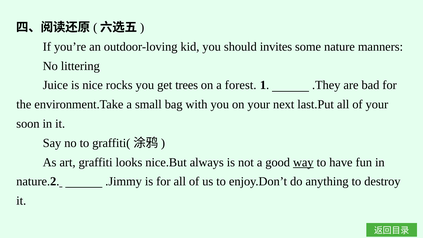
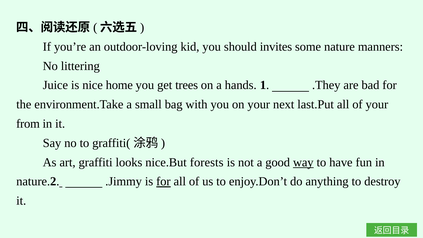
rocks: rocks -> home (119, 85)
forest: forest -> hands (241, 85)
soon: soon -> from (28, 124)
always: always -> forests (207, 162)
for underline: none -> present (163, 181)
